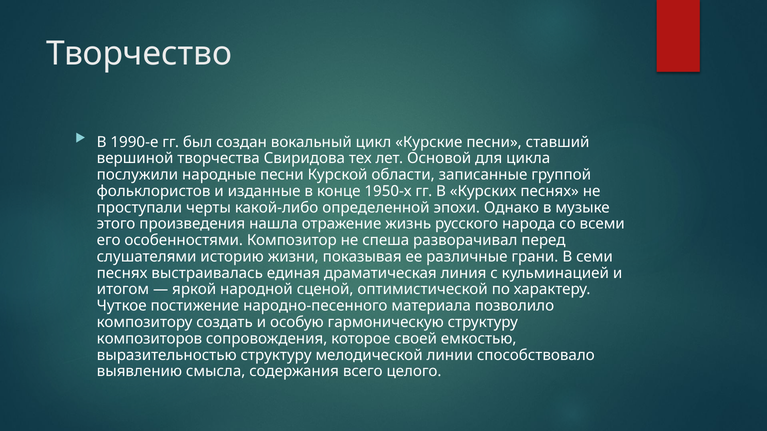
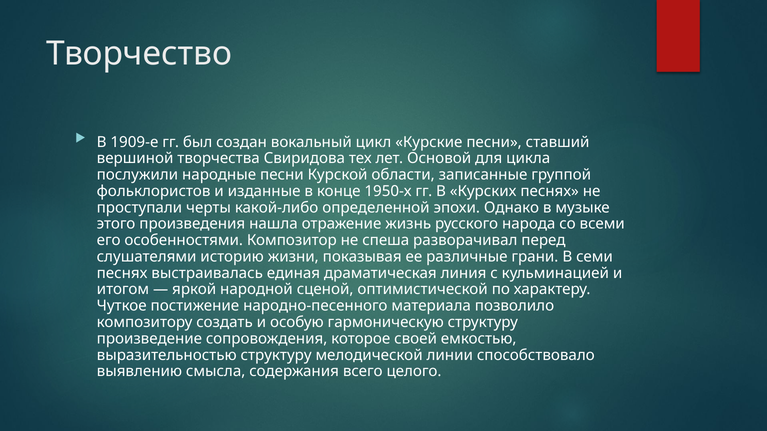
1990-е: 1990-е -> 1909-е (134, 142)
композиторов: композиторов -> произведение (149, 339)
